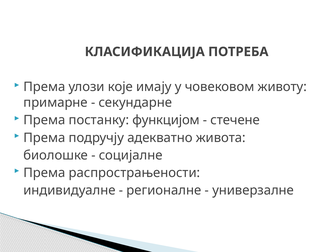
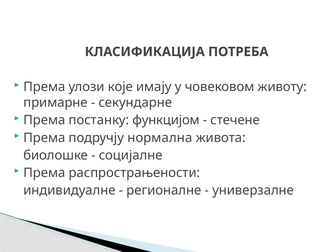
адекватно: адекватно -> нормална (160, 138)
